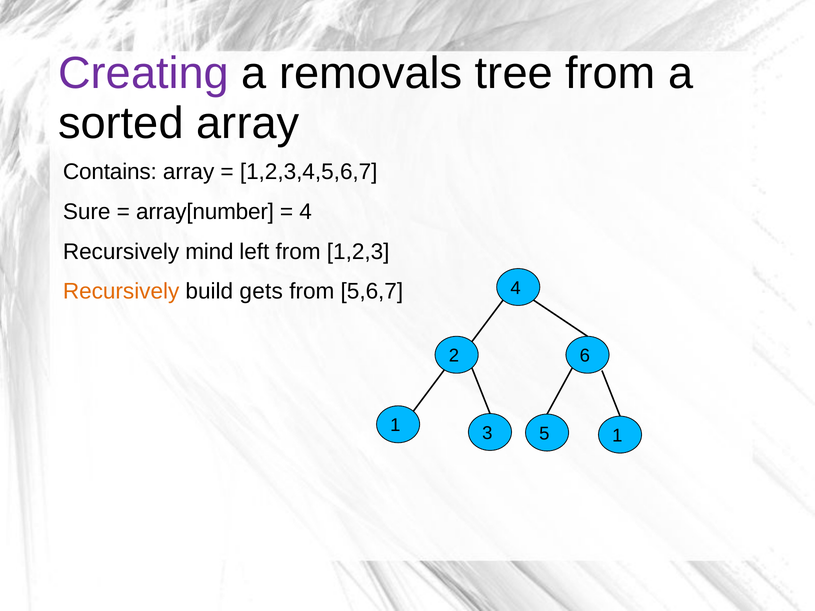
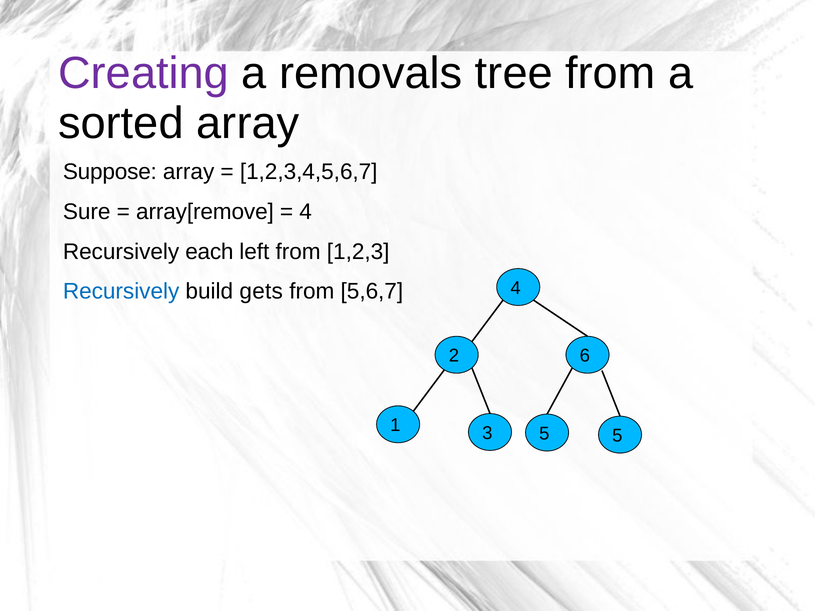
Contains: Contains -> Suppose (110, 172)
array[number: array[number -> array[remove (205, 212)
mind: mind -> each (209, 252)
Recursively colour: orange -> blue (121, 292)
5 1: 1 -> 5 (617, 436)
